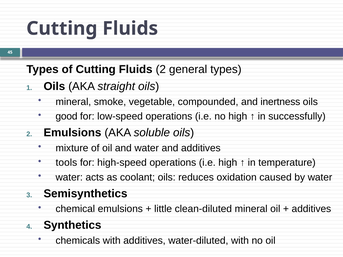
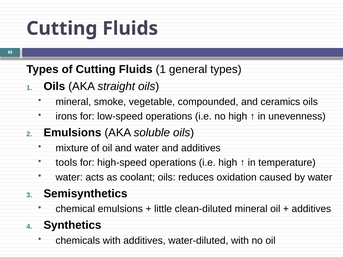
Fluids 2: 2 -> 1 (161, 69)
inertness: inertness -> ceramics (280, 102)
good: good -> irons (66, 116)
successfully: successfully -> unevenness (297, 116)
